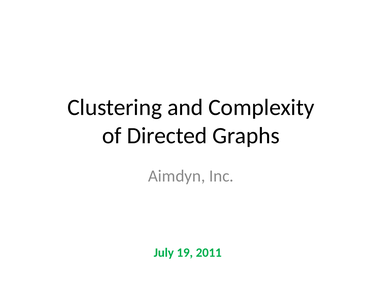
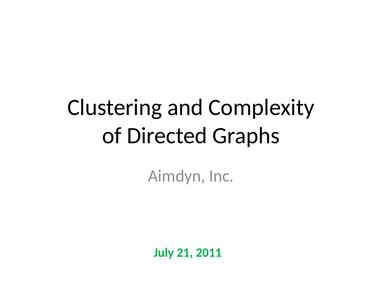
19: 19 -> 21 (185, 252)
